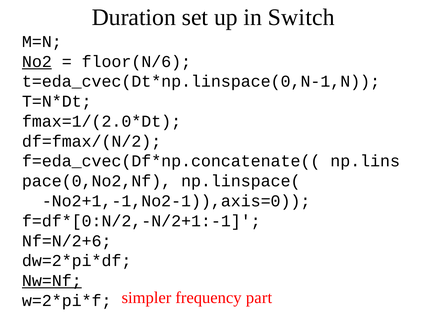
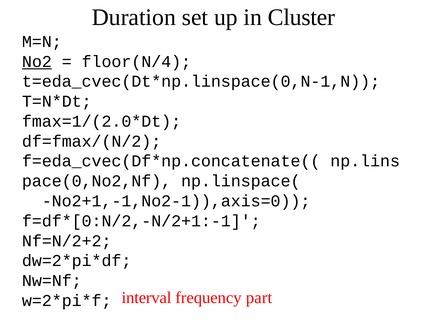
Switch: Switch -> Cluster (302, 17)
floor(N/6: floor(N/6 -> floor(N/4 (136, 62)
Nf=N/2+6: Nf=N/2+6 -> Nf=N/2+2 (67, 241)
Nw=Nf underline: present -> none (52, 281)
simpler: simpler -> interval (147, 298)
